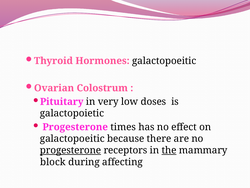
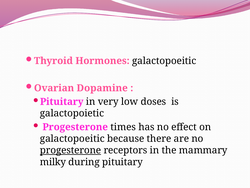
Colostrum: Colostrum -> Dopamine (102, 88)
the underline: present -> none (169, 150)
block: block -> milky (53, 162)
during affecting: affecting -> pituitary (122, 162)
